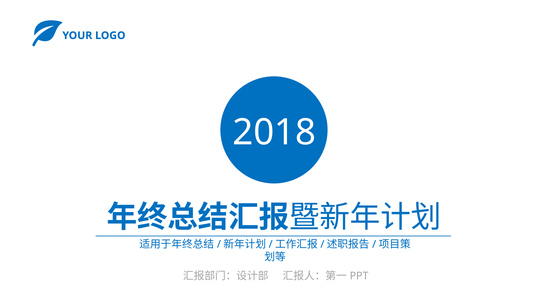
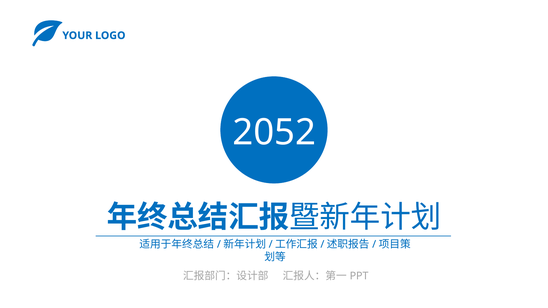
2018: 2018 -> 2052 (274, 133)
